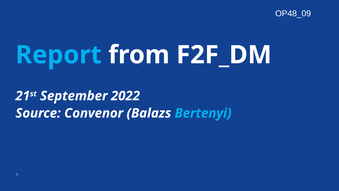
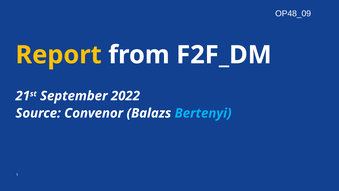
Report colour: light blue -> yellow (59, 55)
